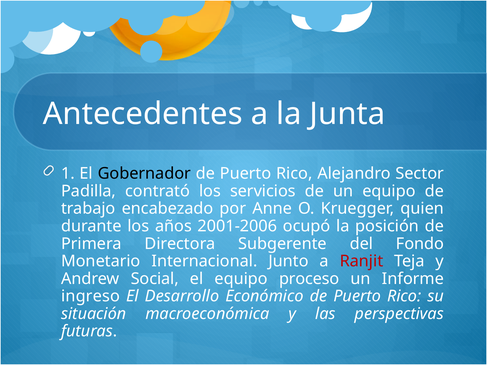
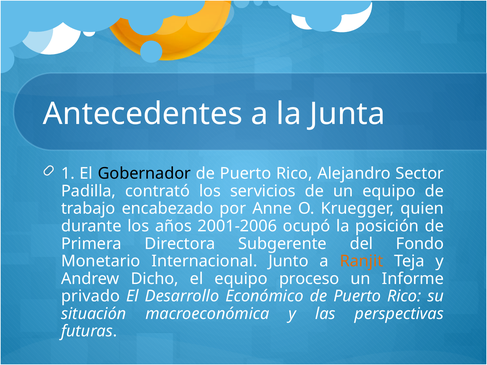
Ranjit colour: red -> orange (361, 261)
Social: Social -> Dicho (155, 279)
ingreso: ingreso -> privado (91, 296)
